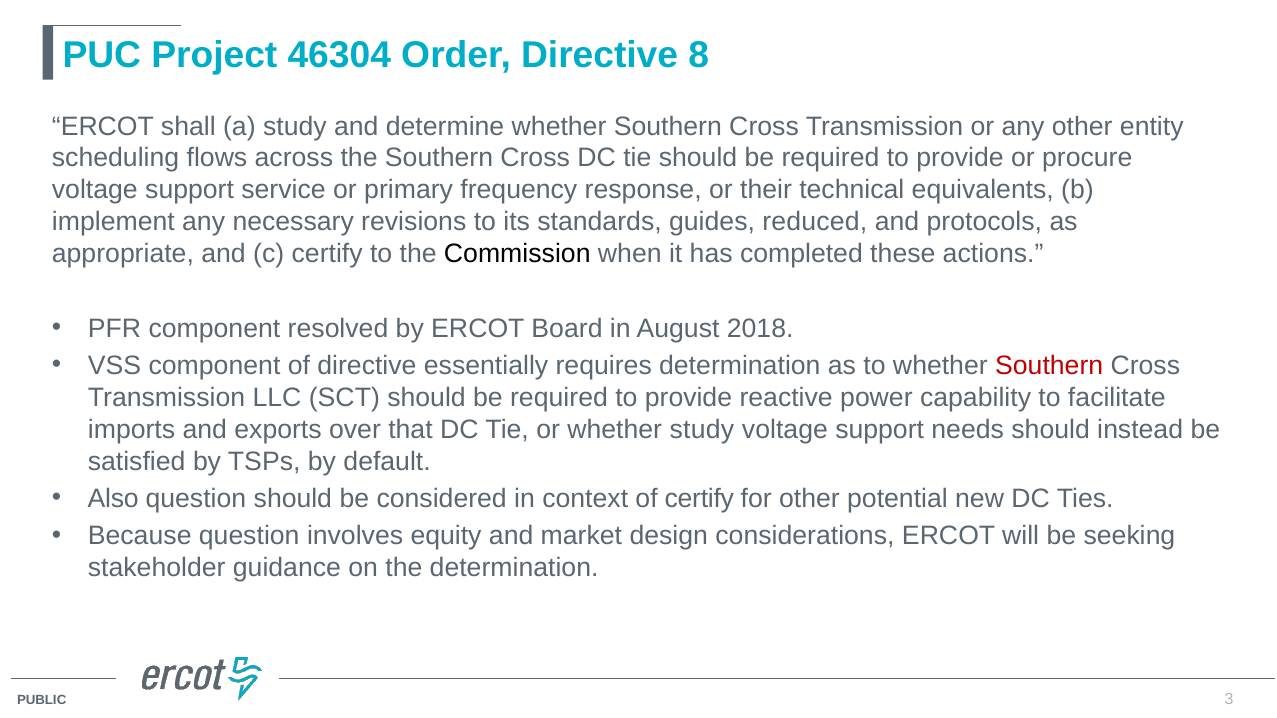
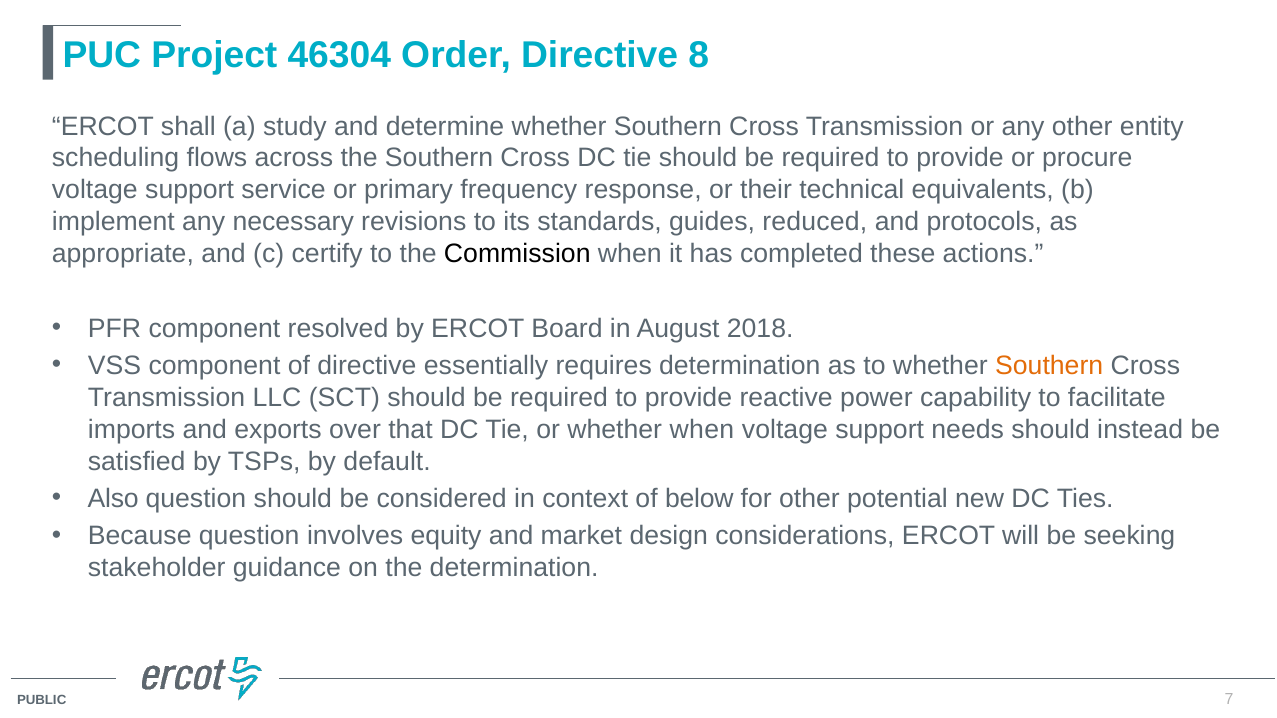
Southern colour: red -> orange (1049, 366)
whether study: study -> when (702, 430)
of certify: certify -> below (699, 499)
3: 3 -> 7 (1229, 700)
